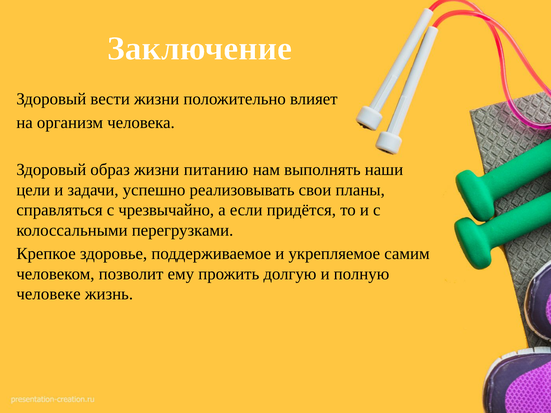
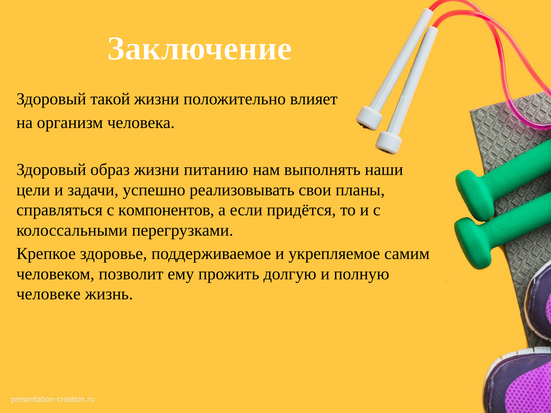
вести: вести -> такой (110, 99)
чрезвычайно: чрезвычайно -> компонентов (166, 210)
